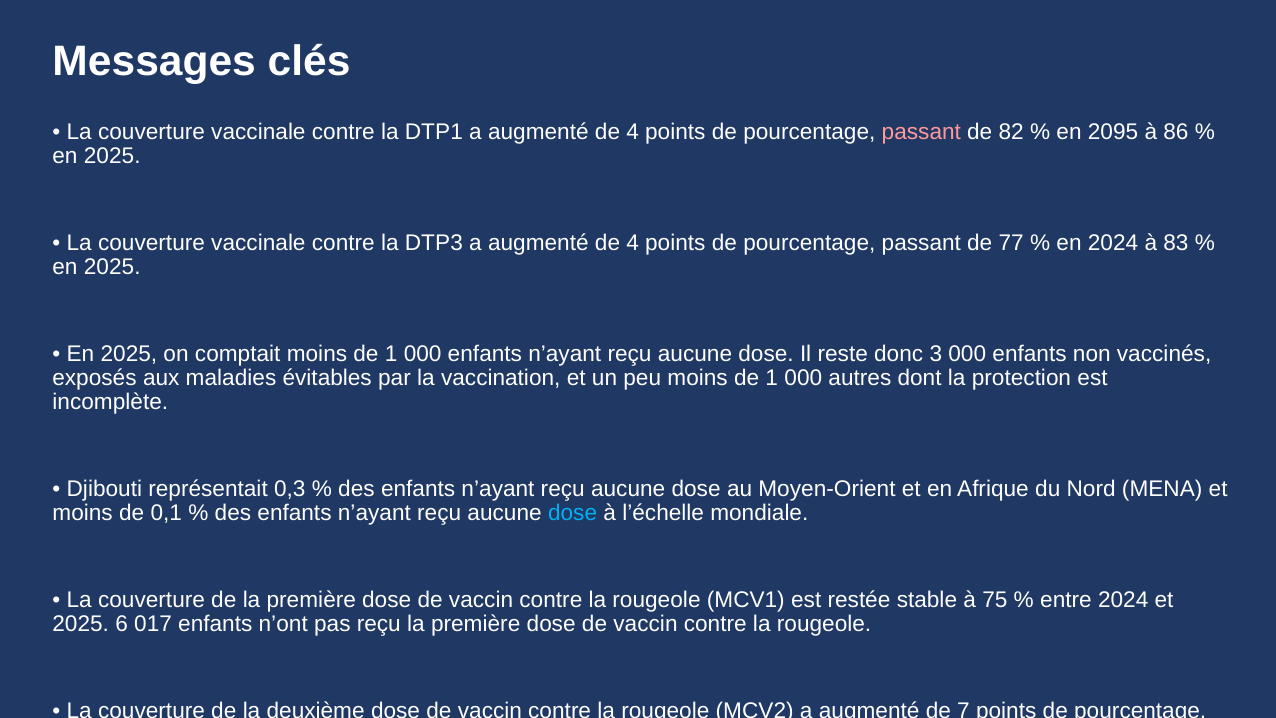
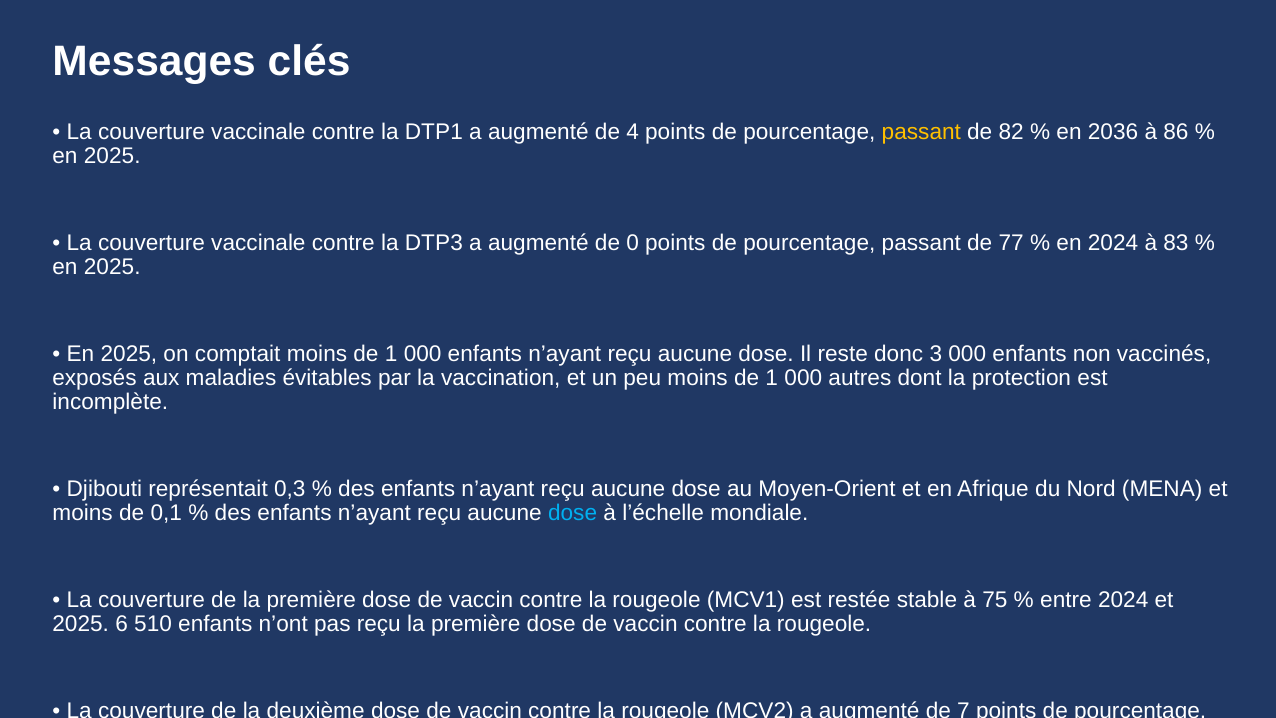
passant colour: pink -> yellow (921, 132)
2095: 2095 -> 2036 (1113, 132)
4: 4 -> 0 (633, 243)
017: 017 -> 510 (153, 624)
